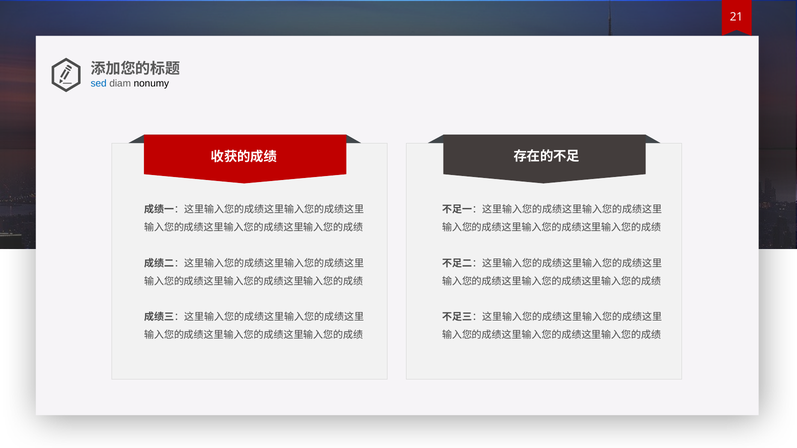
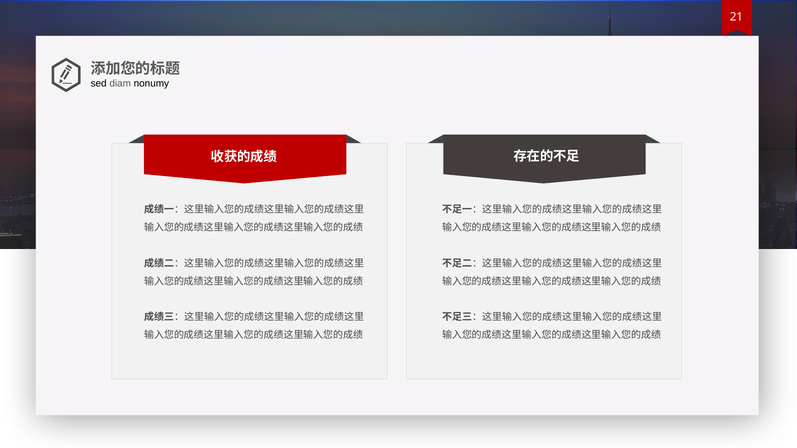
sed colour: blue -> black (99, 84)
